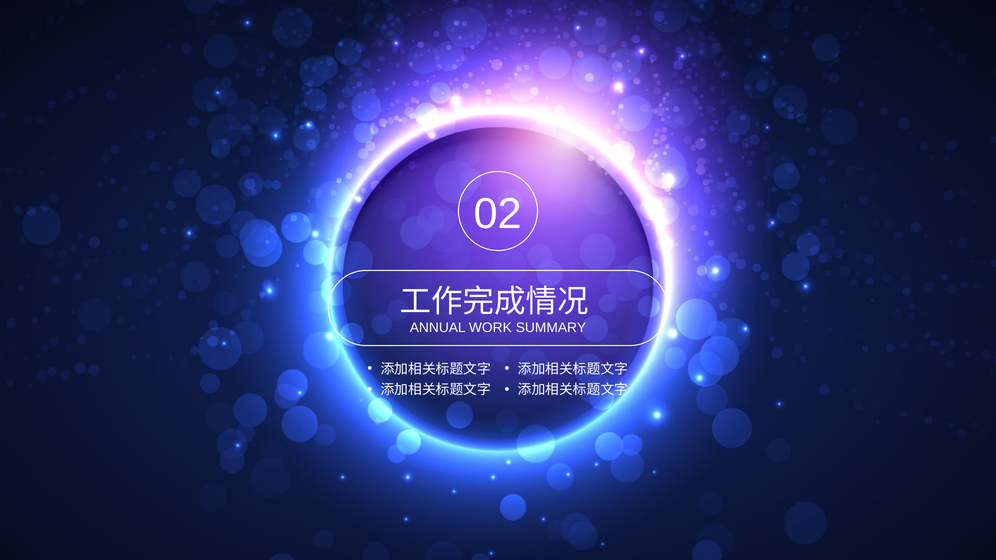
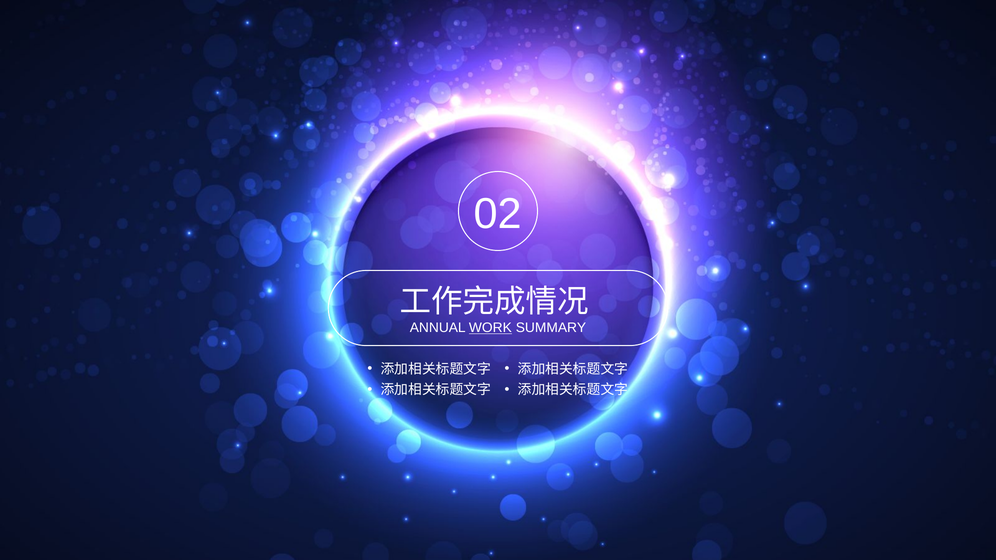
WORK underline: none -> present (490, 328)
